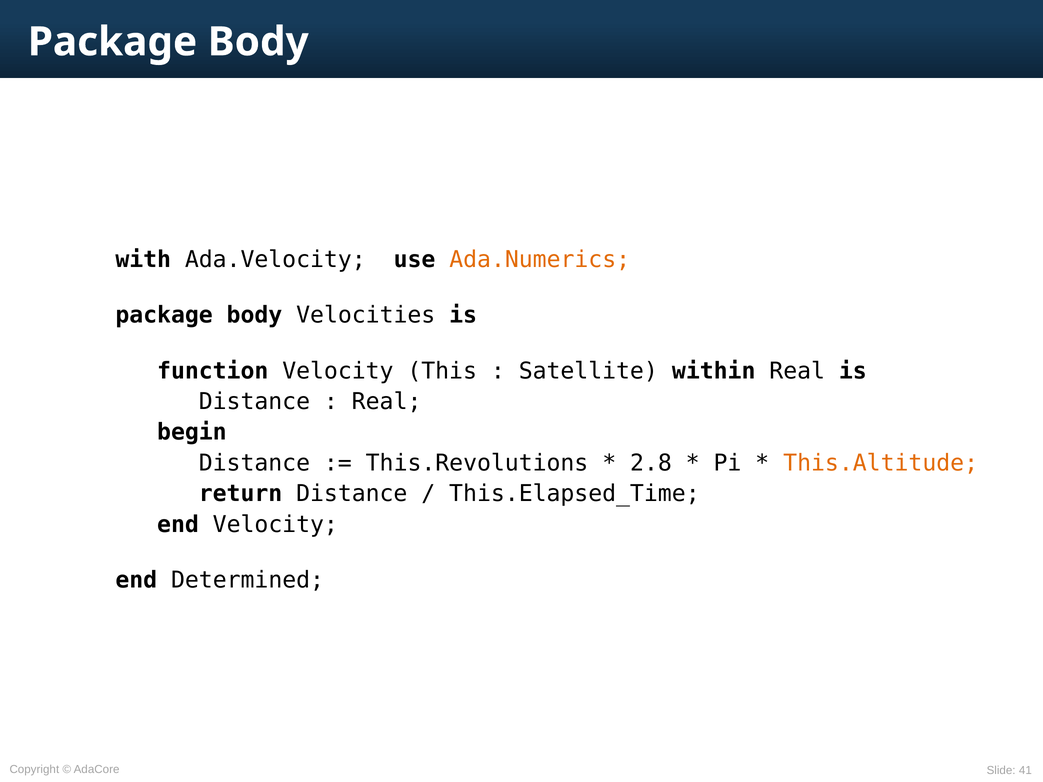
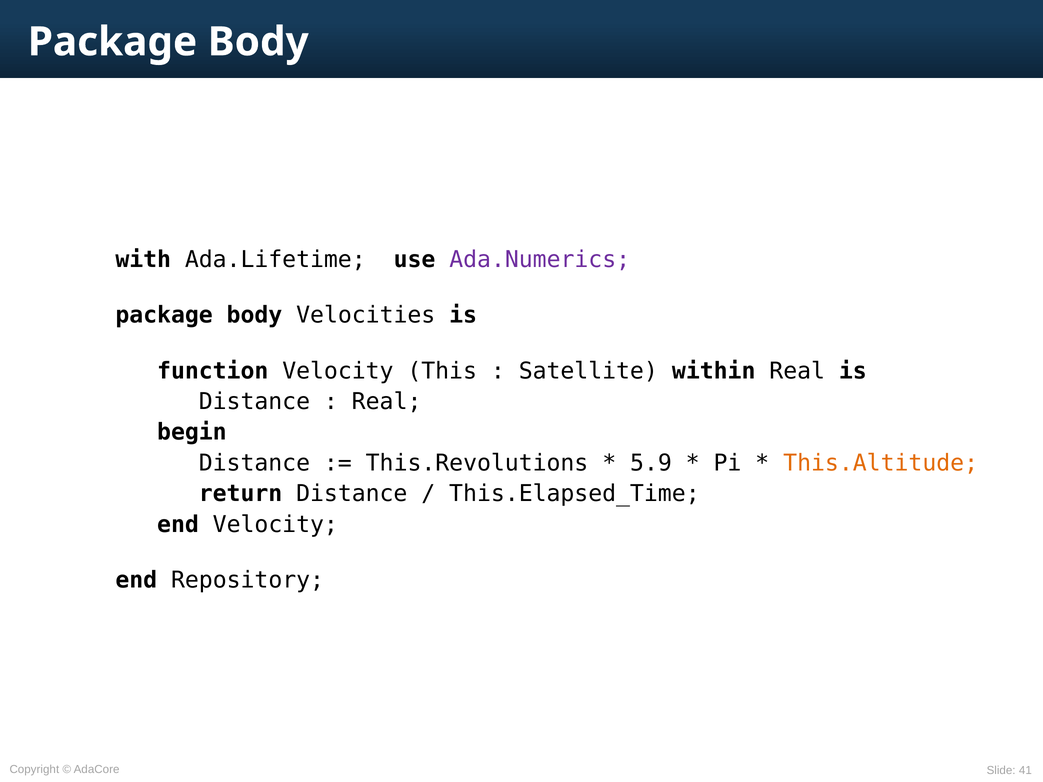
Ada.Velocity: Ada.Velocity -> Ada.Lifetime (275, 260)
Ada.Numerics colour: orange -> purple (540, 260)
2.8: 2.8 -> 5.9 (651, 463)
Determined: Determined -> Repository (248, 580)
